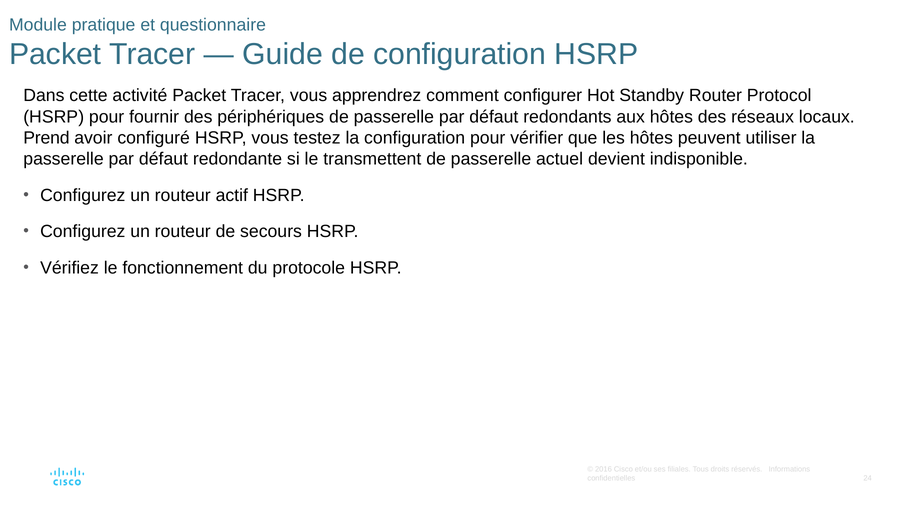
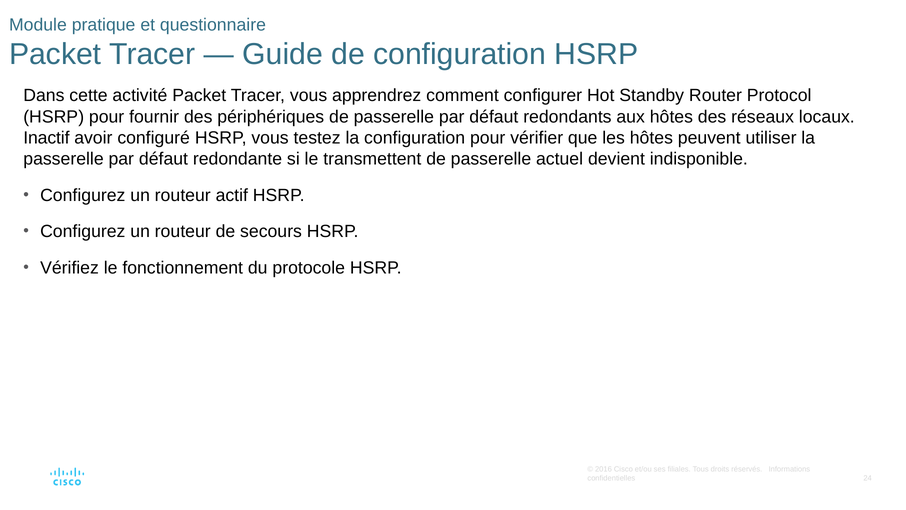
Prend: Prend -> Inactif (46, 138)
